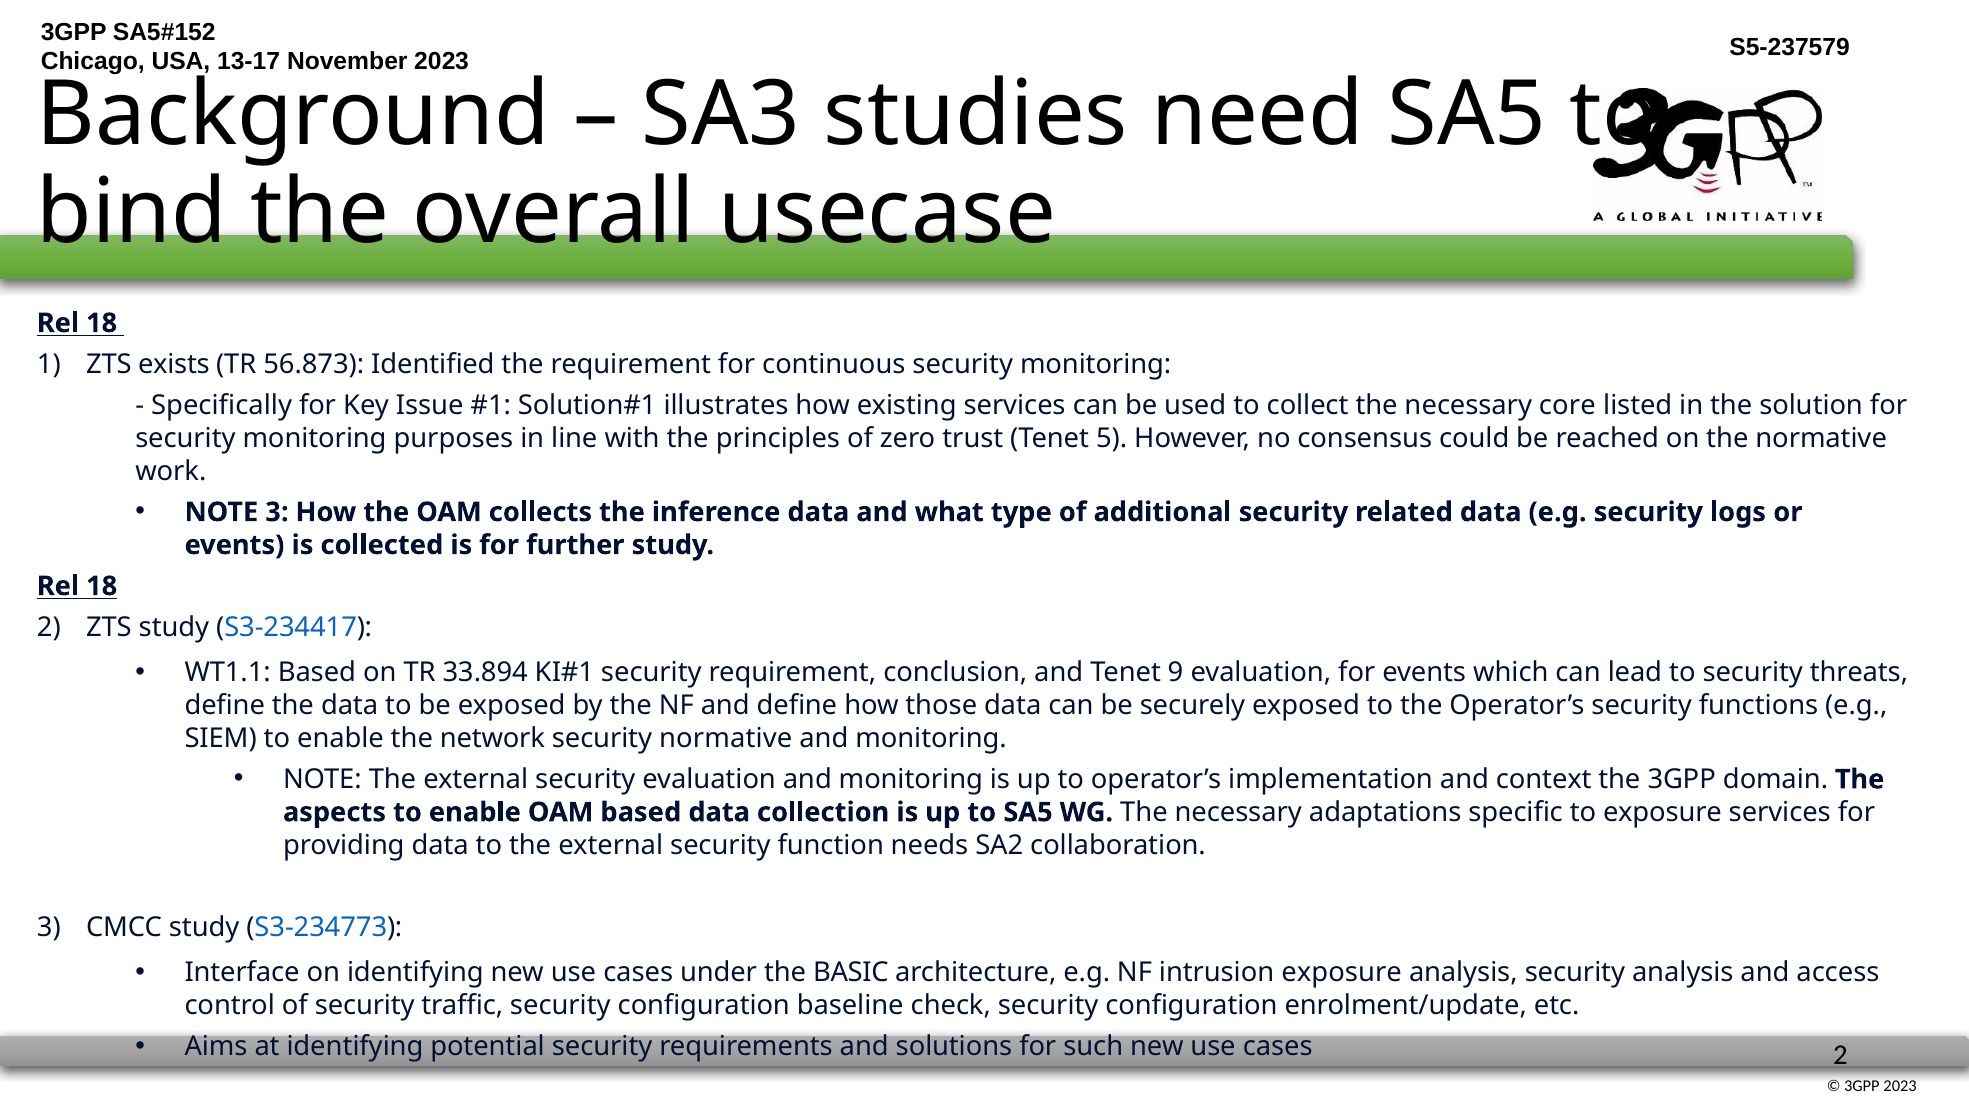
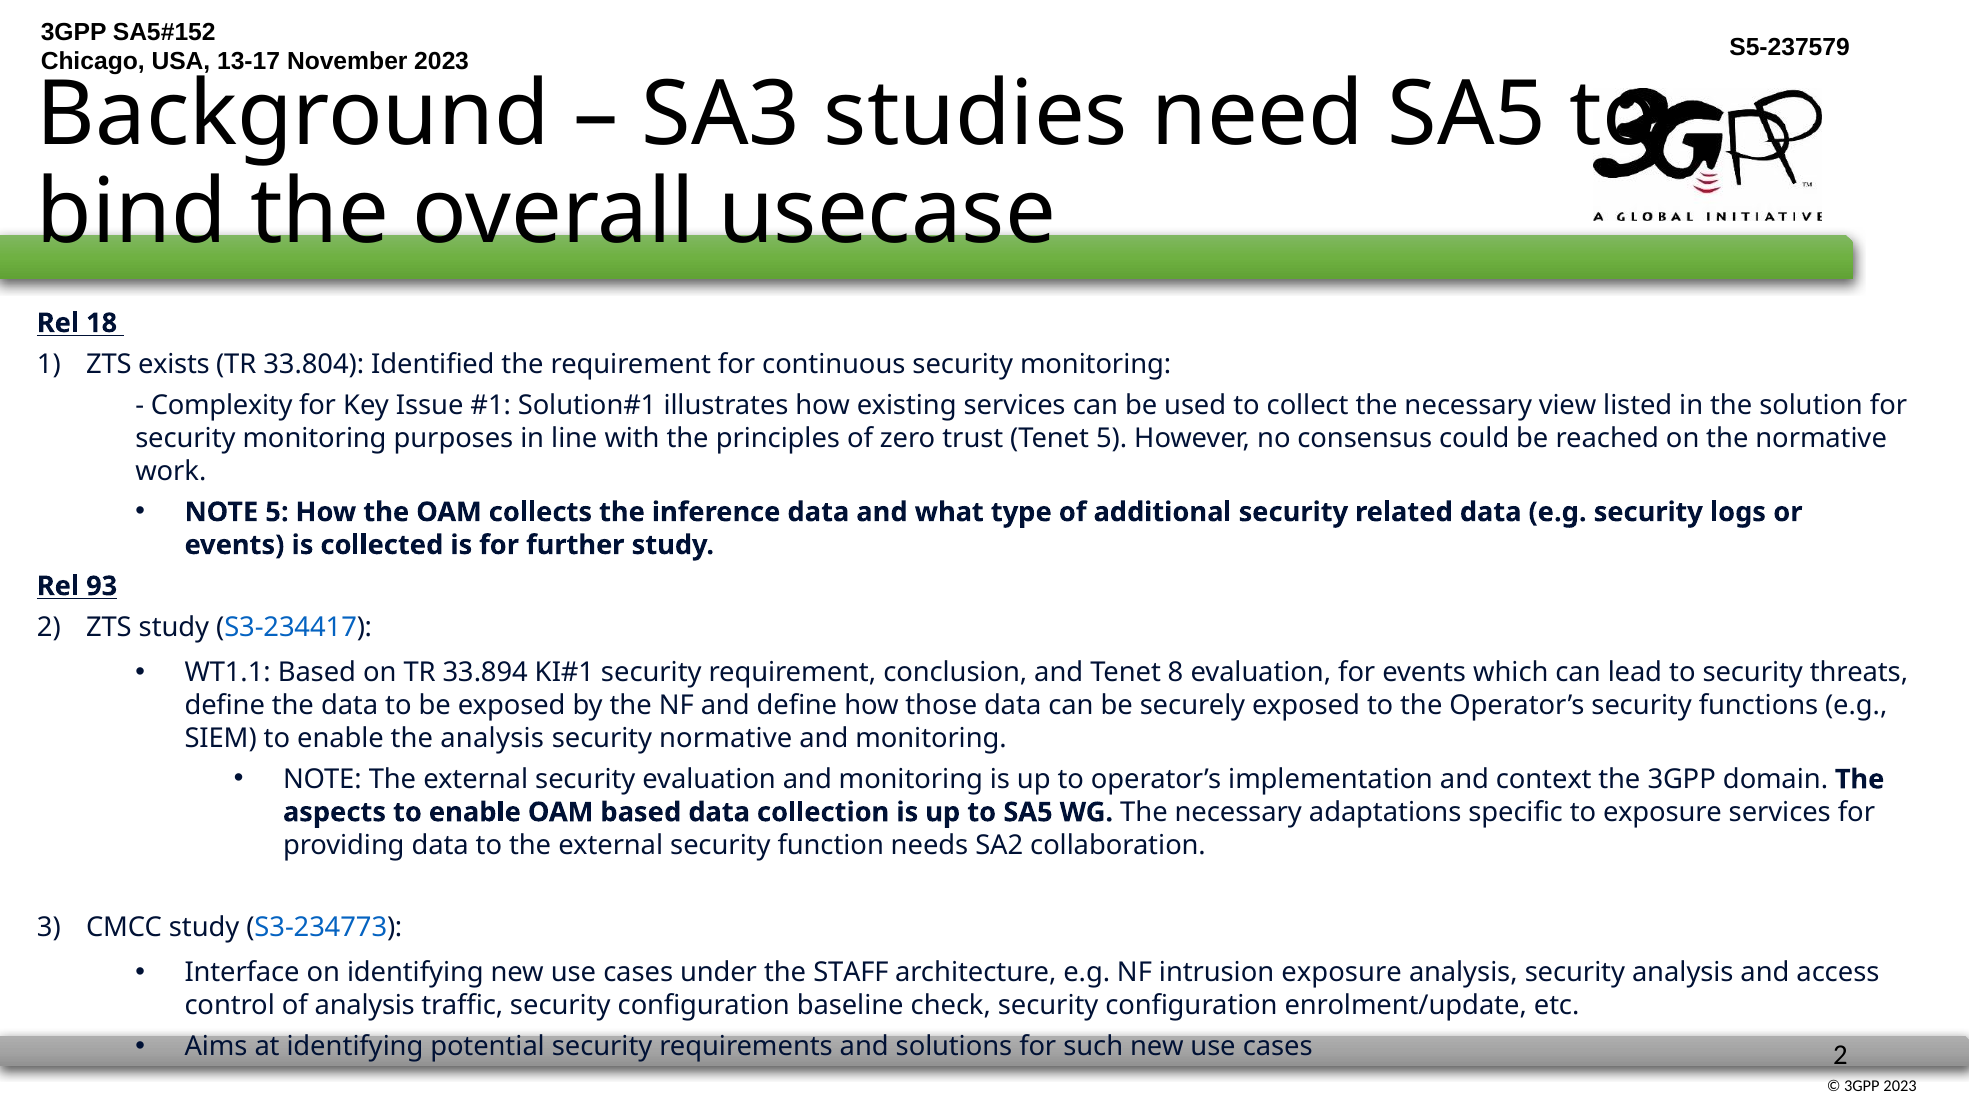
56.873: 56.873 -> 33.804 (314, 364)
Specifically: Specifically -> Complexity (222, 405)
core: core -> view (1568, 405)
NOTE 3: 3 -> 5 (277, 512)
18: 18 -> 93 (102, 586)
9: 9 -> 8 (1176, 672)
the network: network -> analysis (492, 738)
BASIC: BASIC -> STAFF (851, 972)
of security: security -> analysis (365, 1005)
